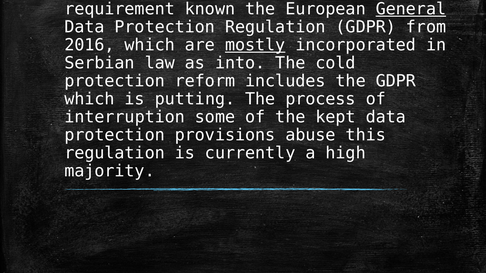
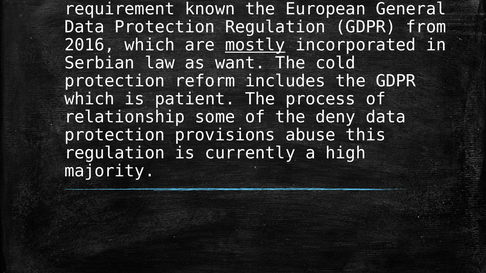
General underline: present -> none (411, 9)
into: into -> want (240, 63)
putting: putting -> patient (195, 99)
interruption: interruption -> relationship (125, 117)
kept: kept -> deny (336, 117)
